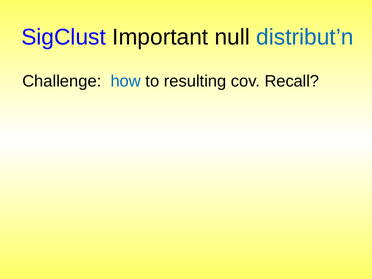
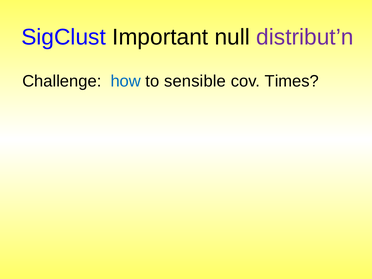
distribut’n colour: blue -> purple (305, 37)
resulting: resulting -> sensible (195, 81)
Recall: Recall -> Times (292, 81)
